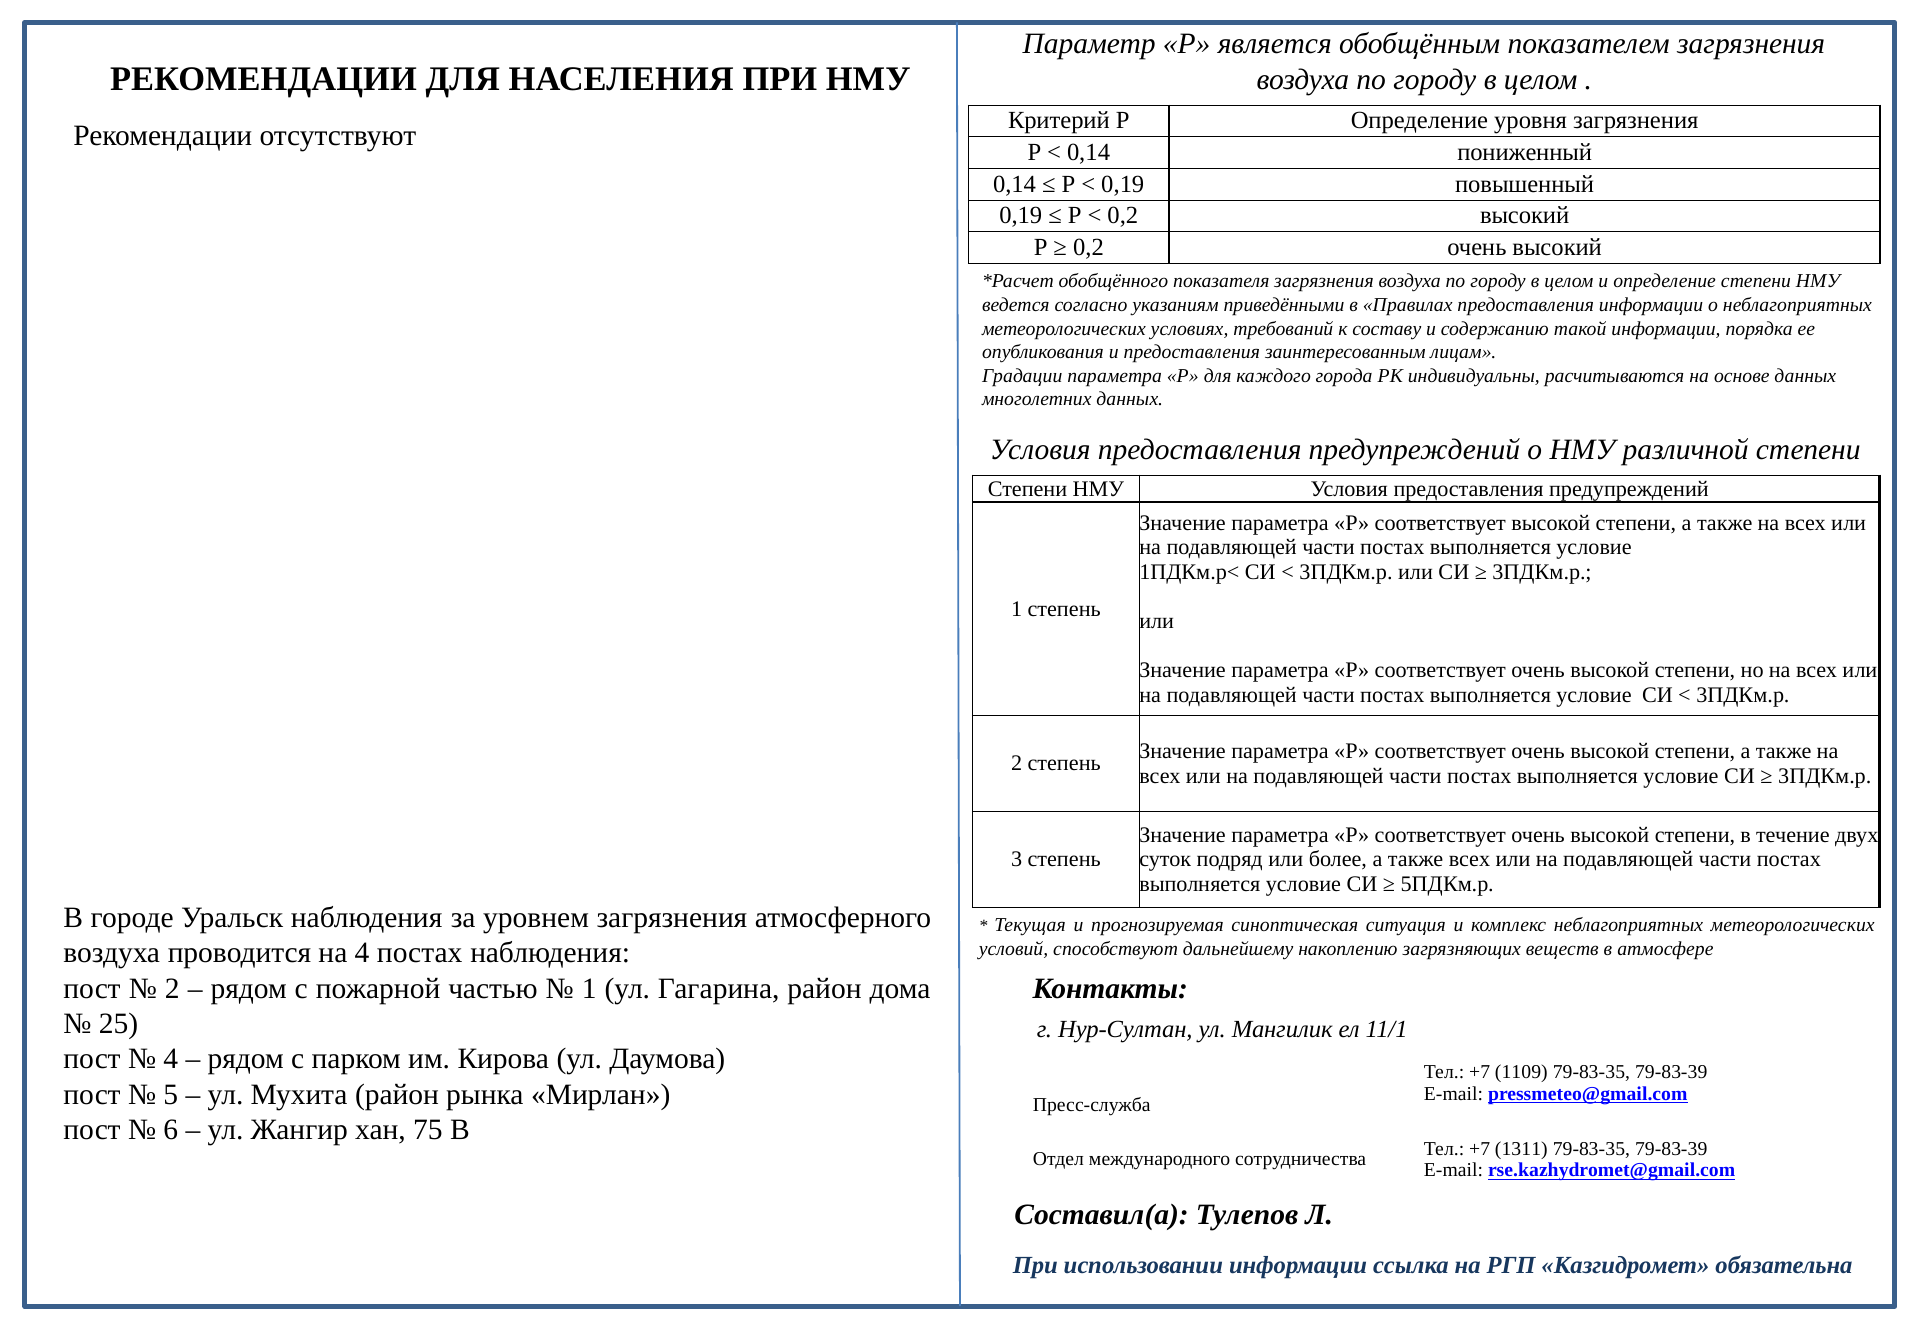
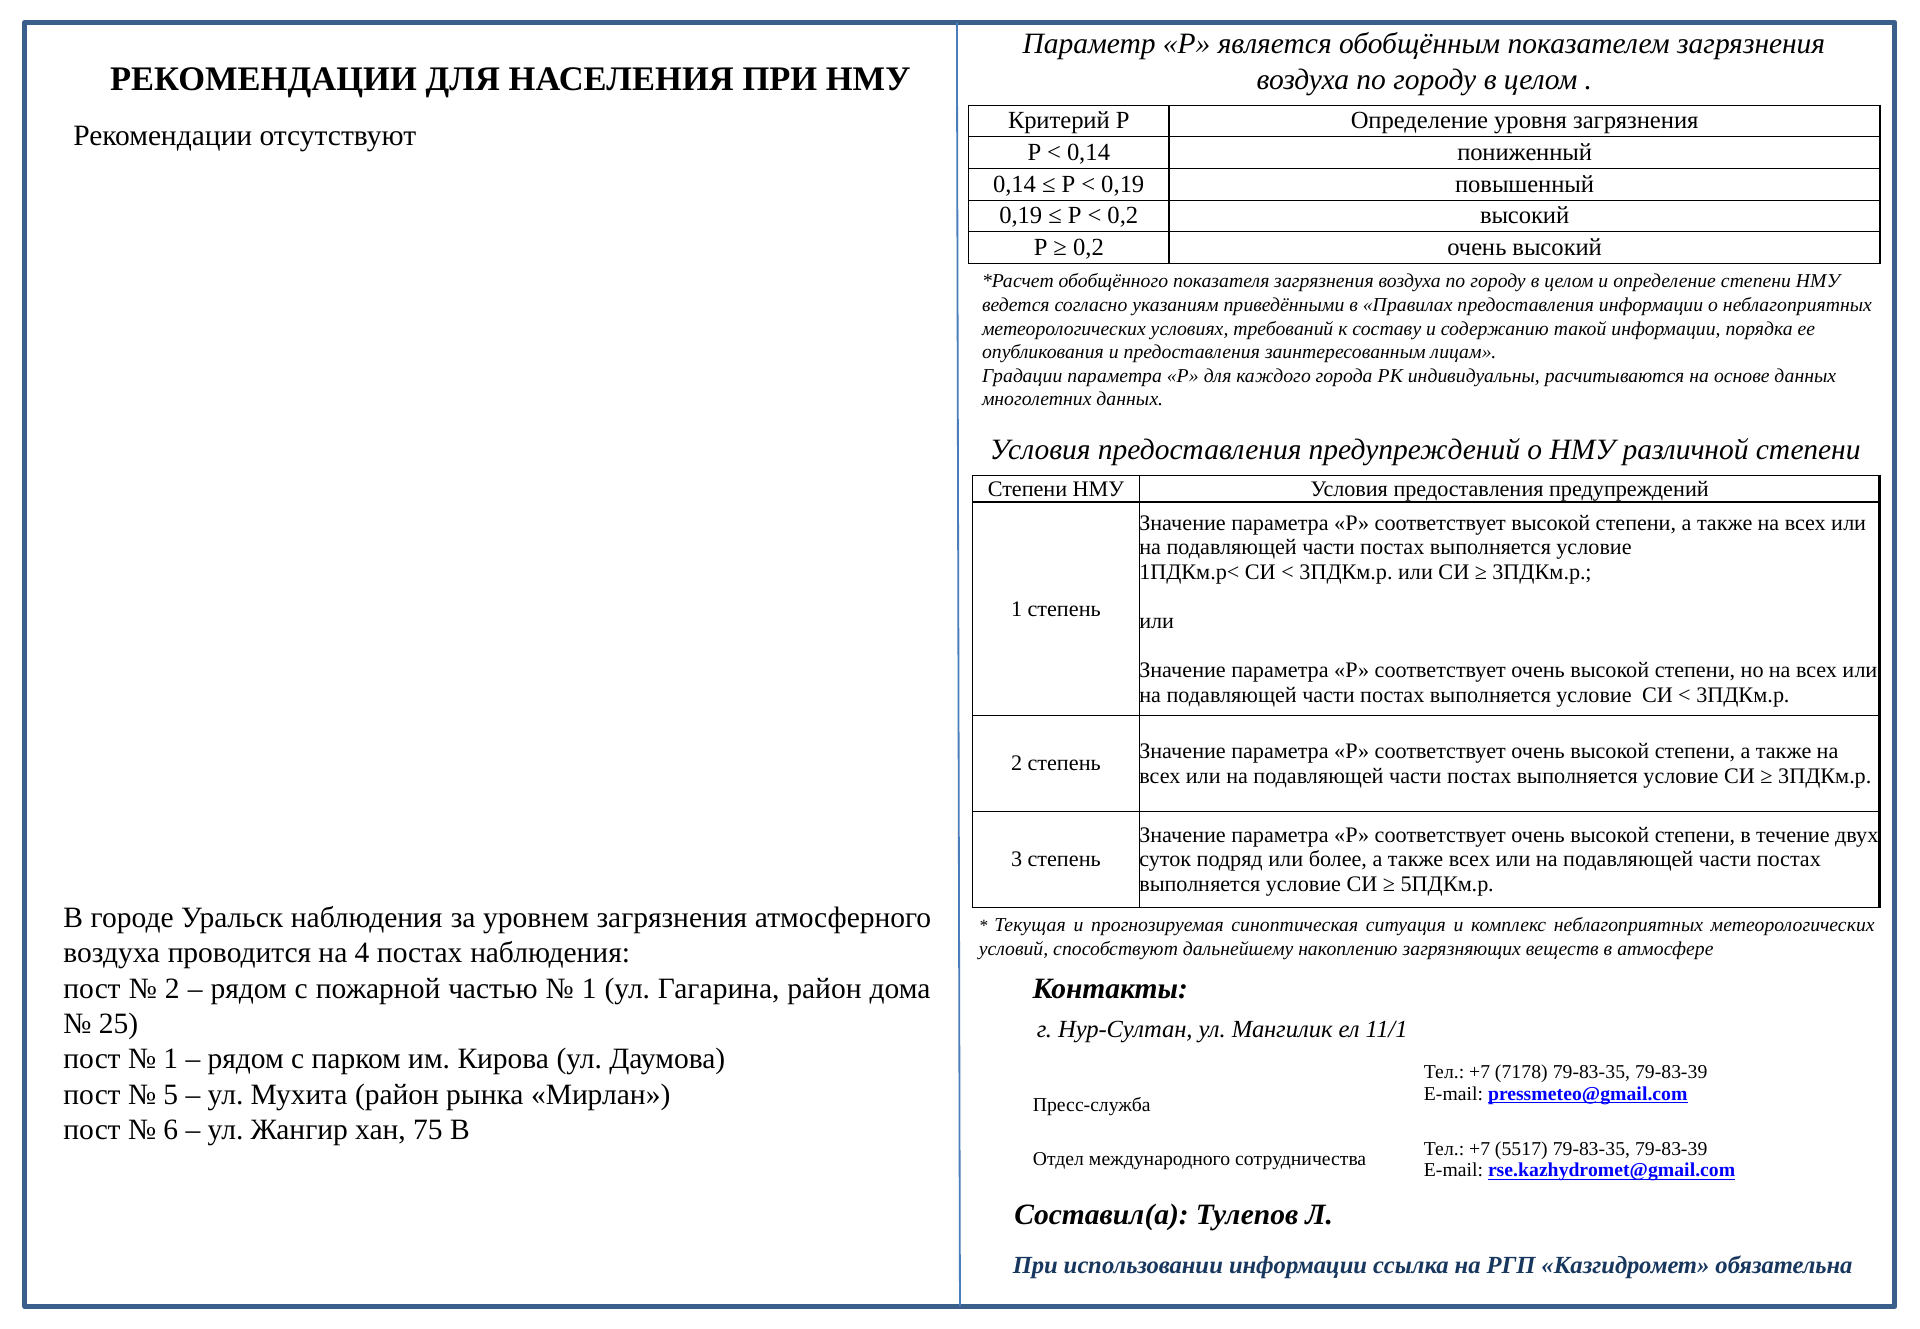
4: 4 -> 1 (171, 1059)
1109: 1109 -> 7178 (1521, 1072)
1311: 1311 -> 5517 (1521, 1149)
